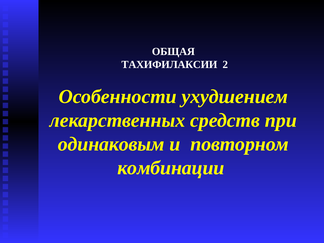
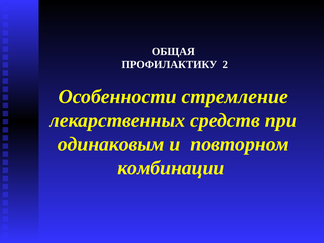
ТАХИФИЛАКСИИ: ТАХИФИЛАКСИИ -> ПРОФИЛАКТИКУ (169, 65)
ухудшением: ухудшением -> стремление (235, 97)
